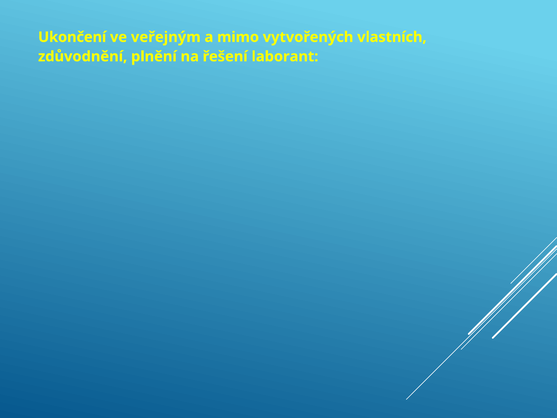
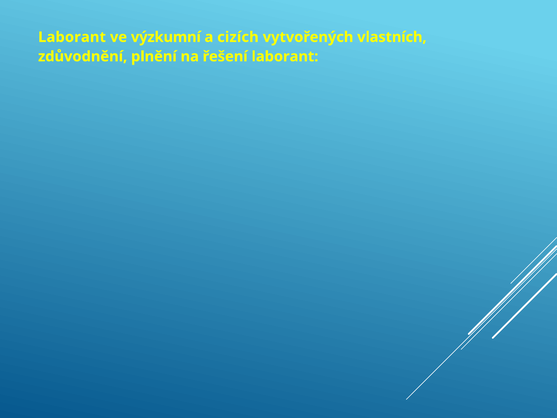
Ukončení: Ukončení -> Laborant (72, 37)
veřejným: veřejným -> výzkumní (166, 37)
mimo: mimo -> cizích (238, 37)
